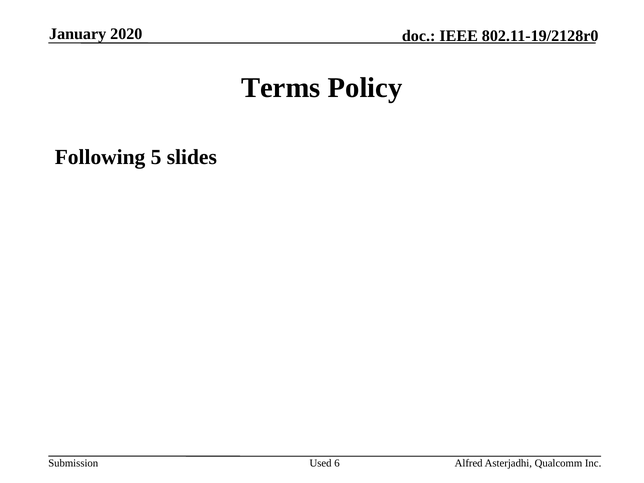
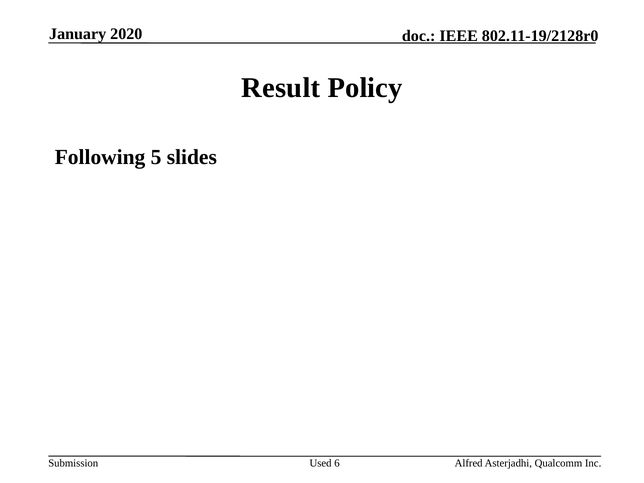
Terms: Terms -> Result (281, 88)
